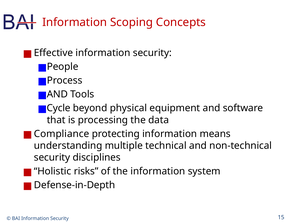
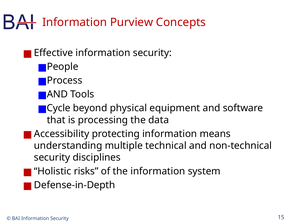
Scoping: Scoping -> Purview (132, 22)
Compliance: Compliance -> Accessibility (62, 133)
